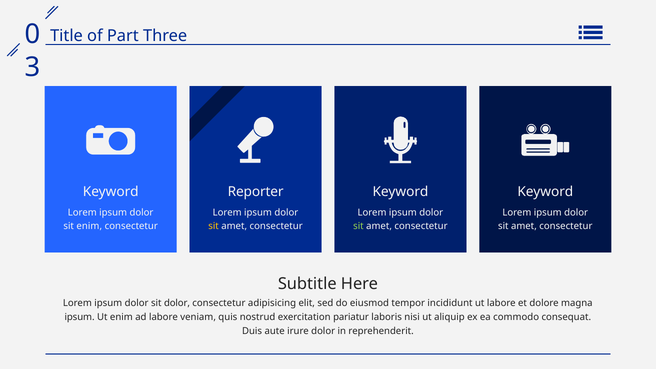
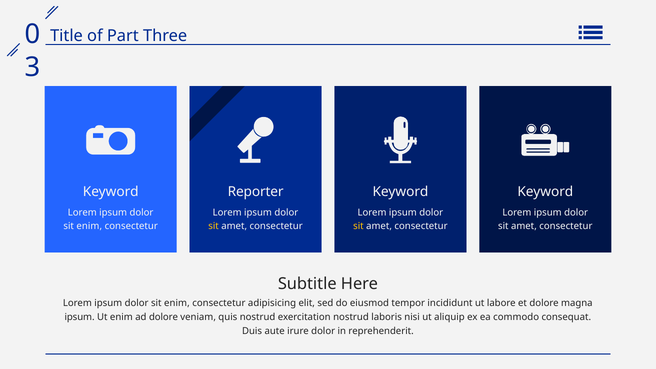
sit colour: light green -> yellow (358, 226)
dolor: dolor -> enim (177, 303)
ad labore: labore -> dolore (163, 317)
exercitation pariatur: pariatur -> nostrud (351, 317)
